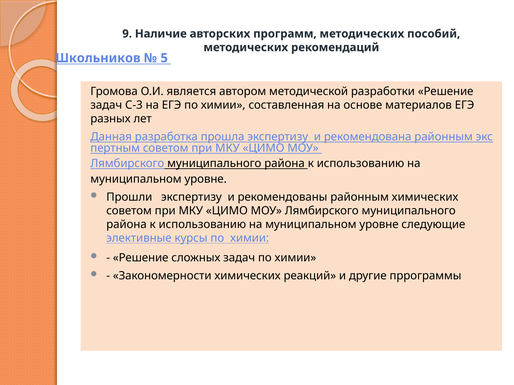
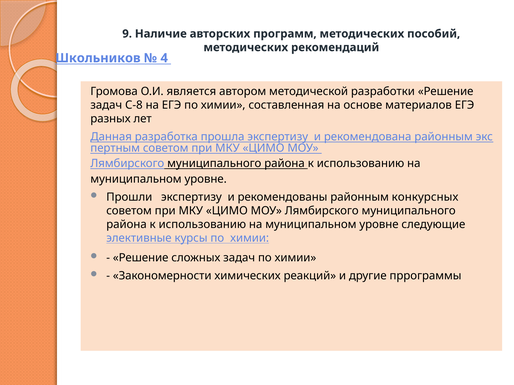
5: 5 -> 4 (164, 58)
С-3: С-3 -> С-8 (134, 105)
районным химических: химических -> конкурсных (425, 197)
